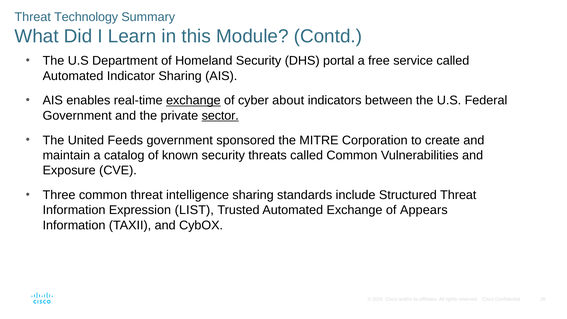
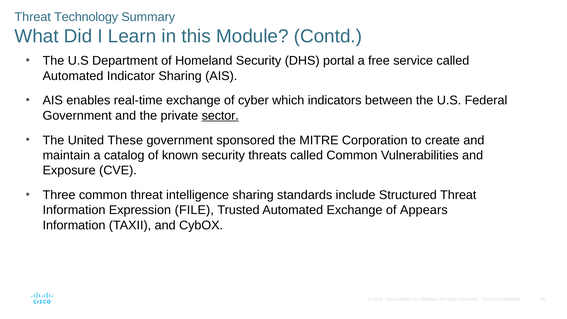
exchange underline: present -> none (193, 100)
about: about -> which (288, 100)
Feeds: Feeds -> These (125, 140)
LIST: LIST -> FILE (194, 210)
